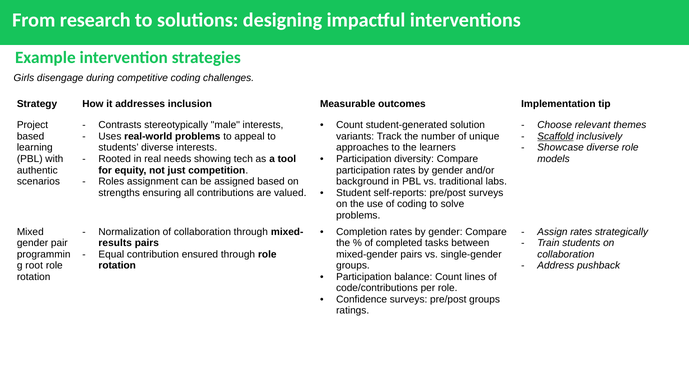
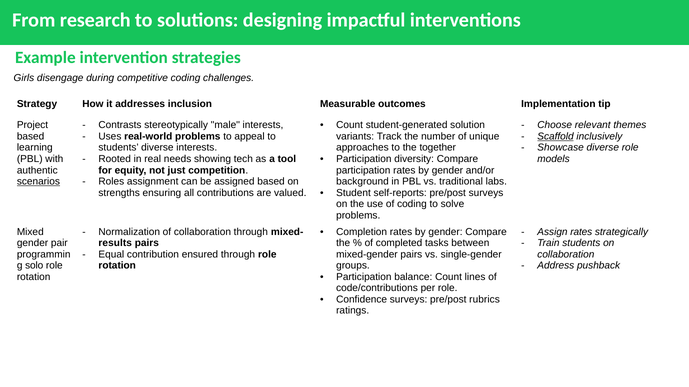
learners: learners -> together (438, 148)
scenarios underline: none -> present (38, 182)
root: root -> solo (34, 266)
pre/post groups: groups -> rubrics (485, 300)
